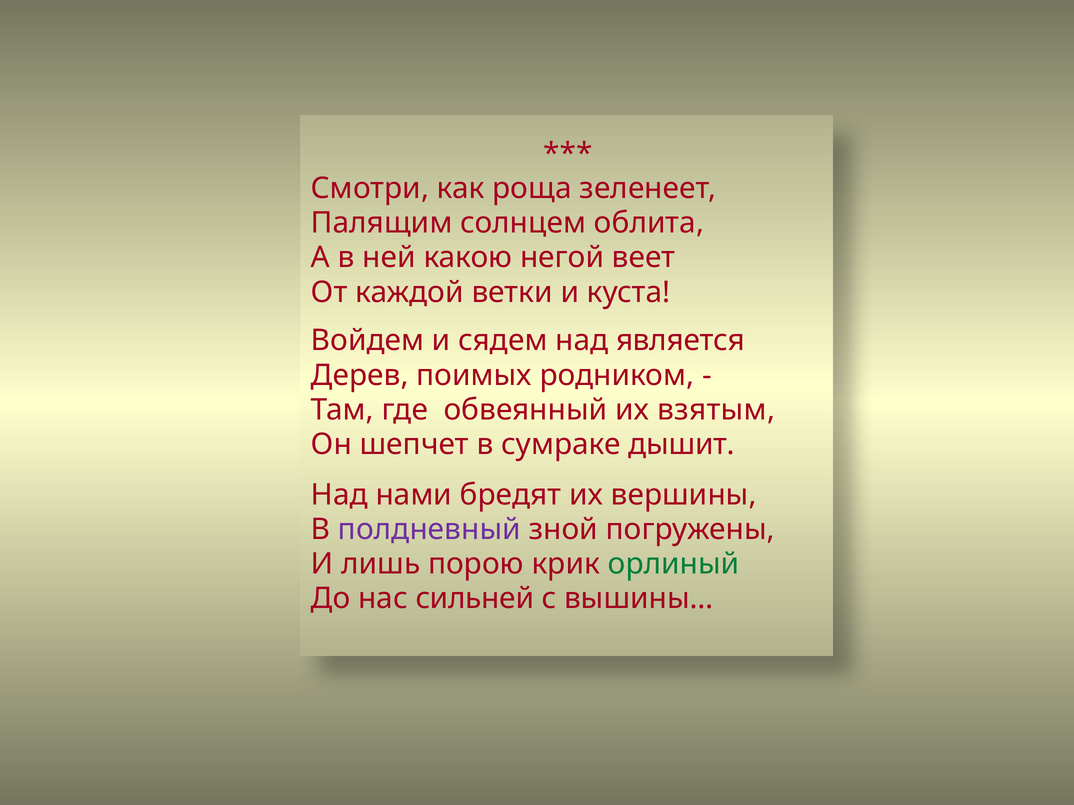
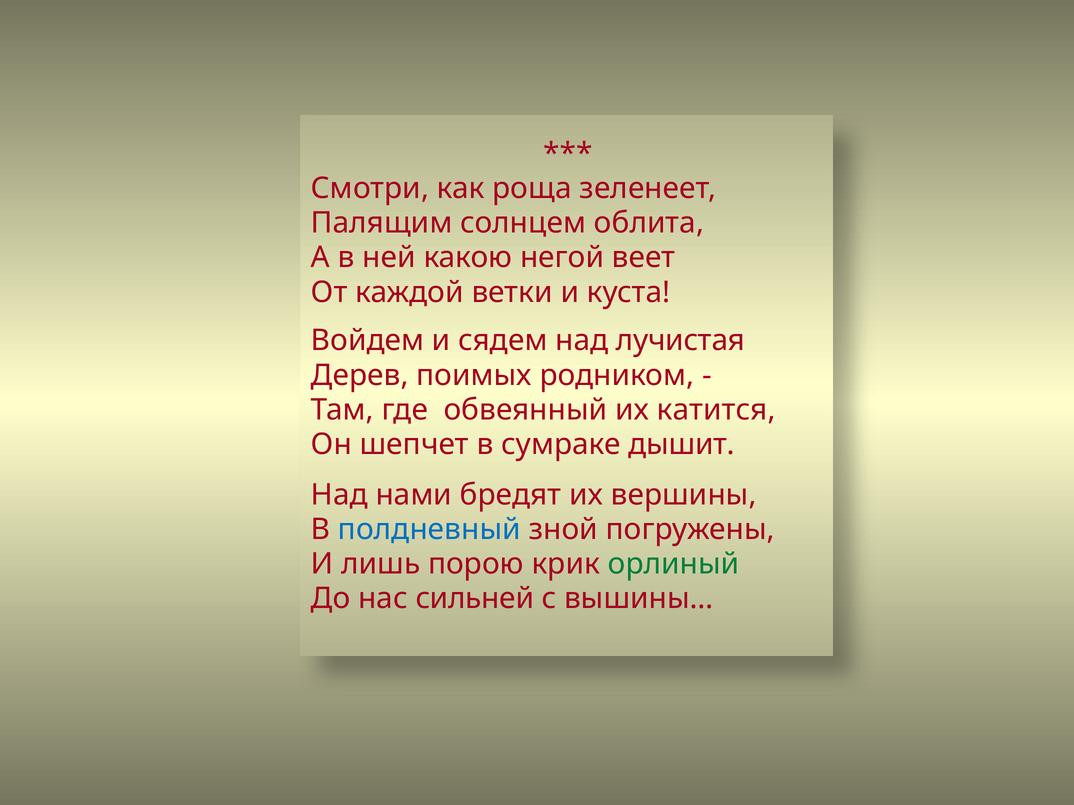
является: является -> лучистая (681, 341)
взятым: взятым -> катится (716, 410)
полдневный colour: purple -> blue (429, 530)
